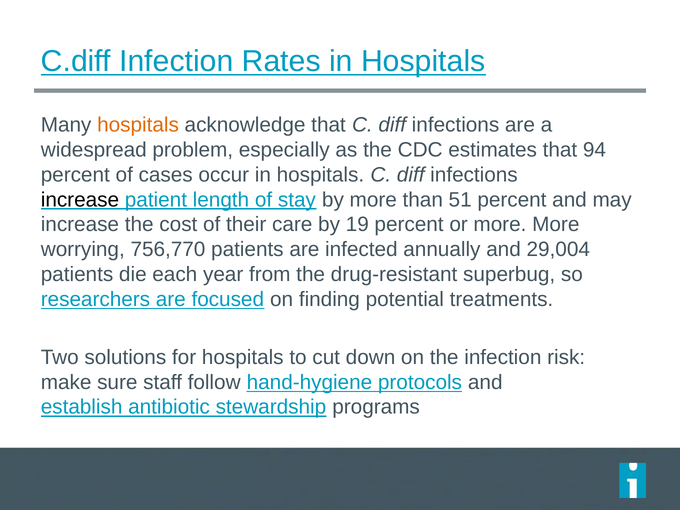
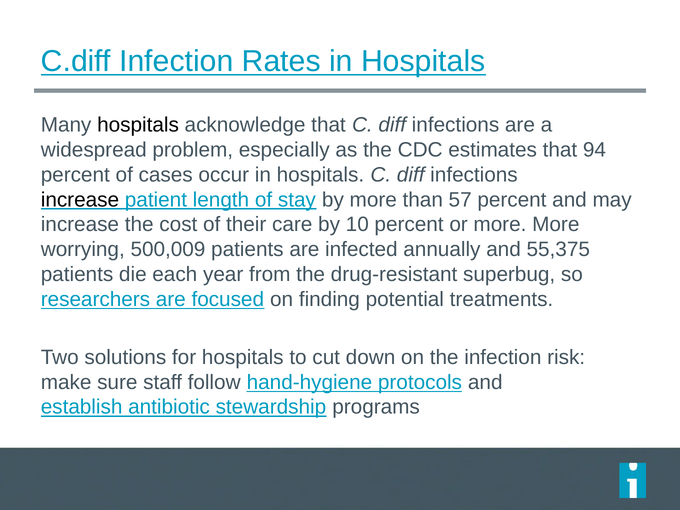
hospitals colour: orange -> black (138, 125)
51: 51 -> 57 (460, 200)
19: 19 -> 10 (357, 225)
756,770: 756,770 -> 500,009 (168, 249)
29,004: 29,004 -> 55,375 (558, 249)
